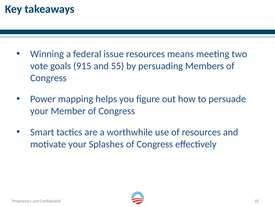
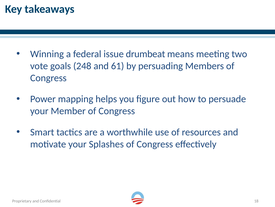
issue resources: resources -> drumbeat (146, 54)
915: 915 -> 248 (82, 66)
55: 55 -> 61 (118, 66)
